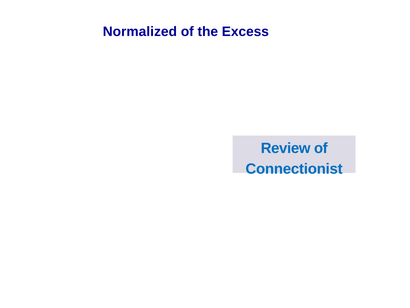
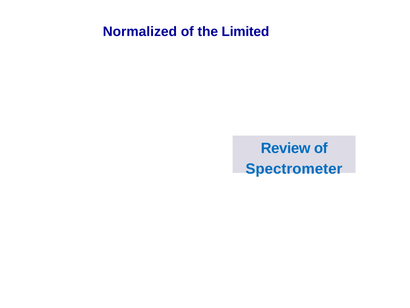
Excess: Excess -> Limited (245, 31)
Connectionist: Connectionist -> Spectrometer (294, 169)
